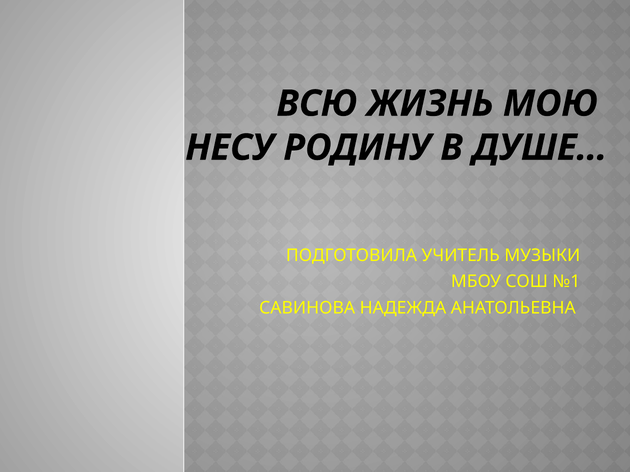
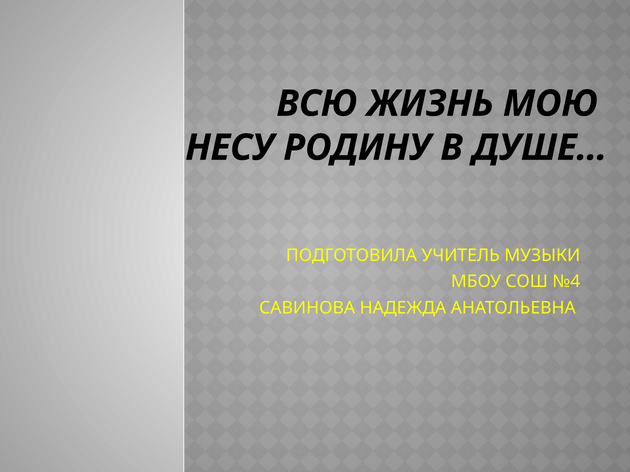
№1: №1 -> №4 (566, 282)
